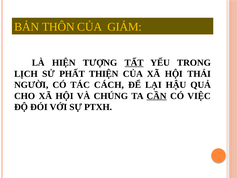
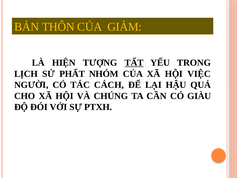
THIỆN: THIỆN -> NHÓM (104, 74)
THÁI: THÁI -> VIỆC (199, 74)
CẦN underline: present -> none (157, 96)
VIỆC: VIỆC -> GIÀU (199, 96)
